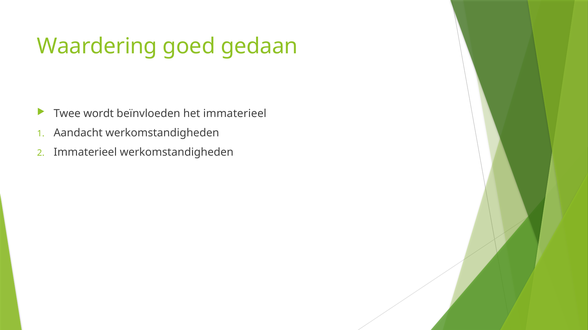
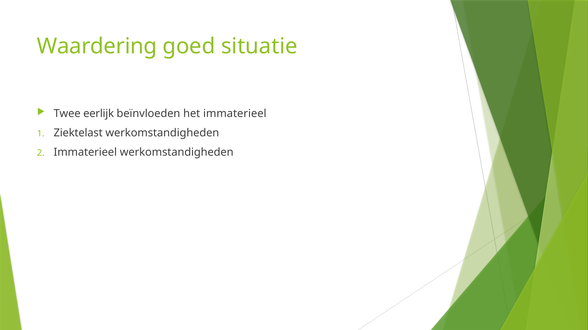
gedaan: gedaan -> situatie (259, 46)
wordt: wordt -> eerlijk (99, 114)
Aandacht: Aandacht -> Ziektelast (78, 133)
